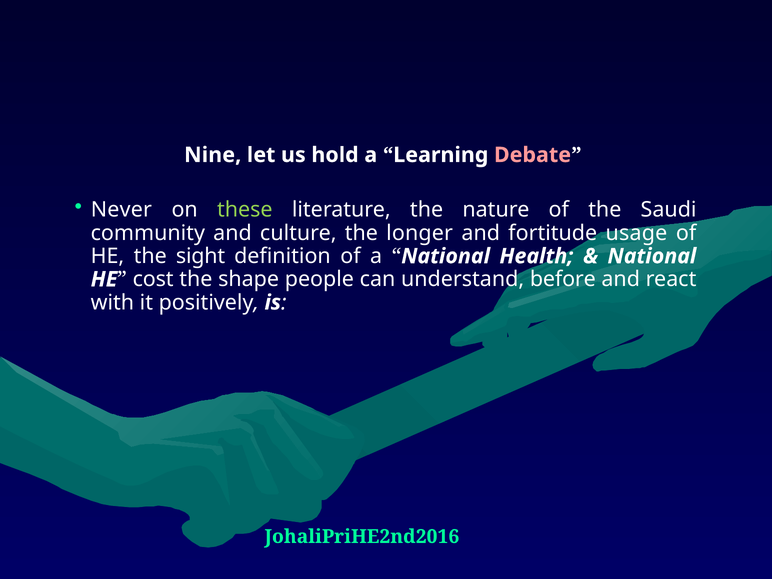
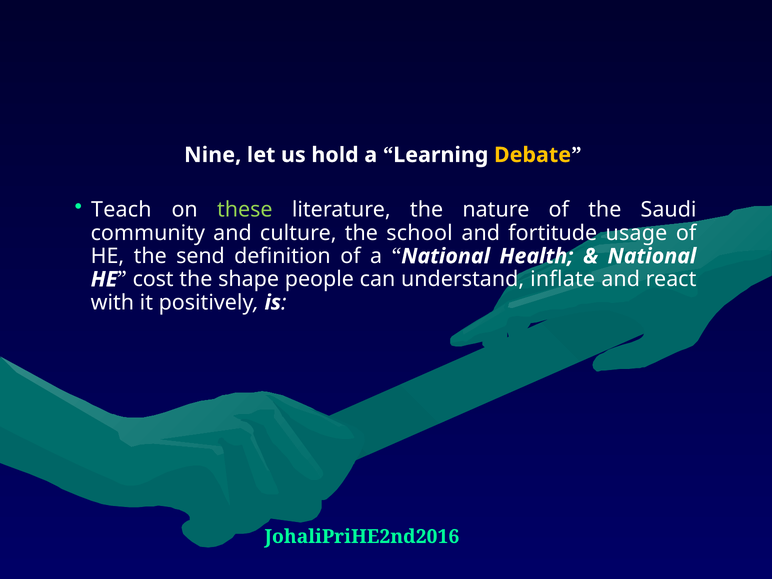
Debate colour: pink -> yellow (532, 155)
Never: Never -> Teach (121, 210)
longer: longer -> school (420, 233)
sight: sight -> send (200, 256)
before: before -> inflate (563, 279)
